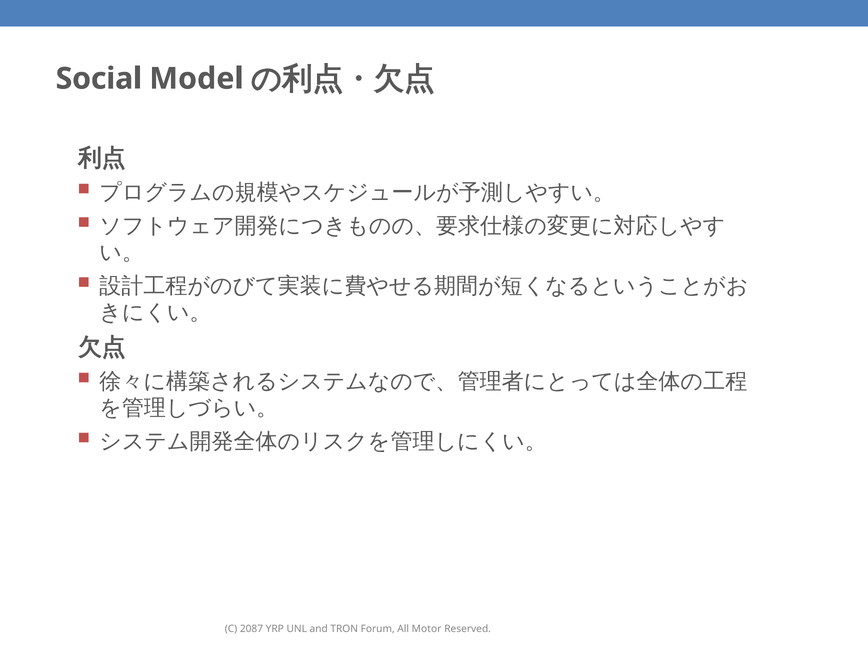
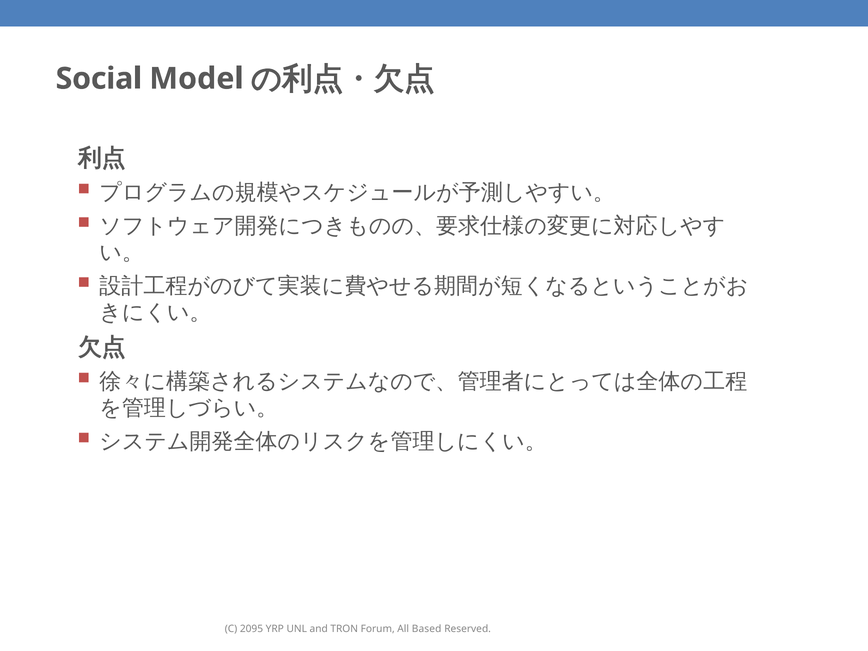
2087: 2087 -> 2095 (251, 629)
Motor: Motor -> Based (427, 629)
